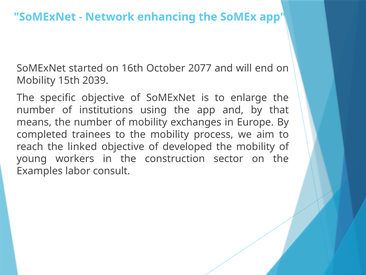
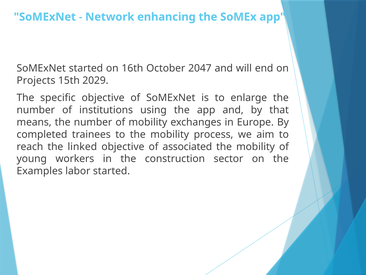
2077: 2077 -> 2047 (200, 68)
Mobility: Mobility -> Projects (36, 80)
2039: 2039 -> 2029 (95, 80)
developed: developed -> associated (187, 146)
labor consult: consult -> started (111, 171)
